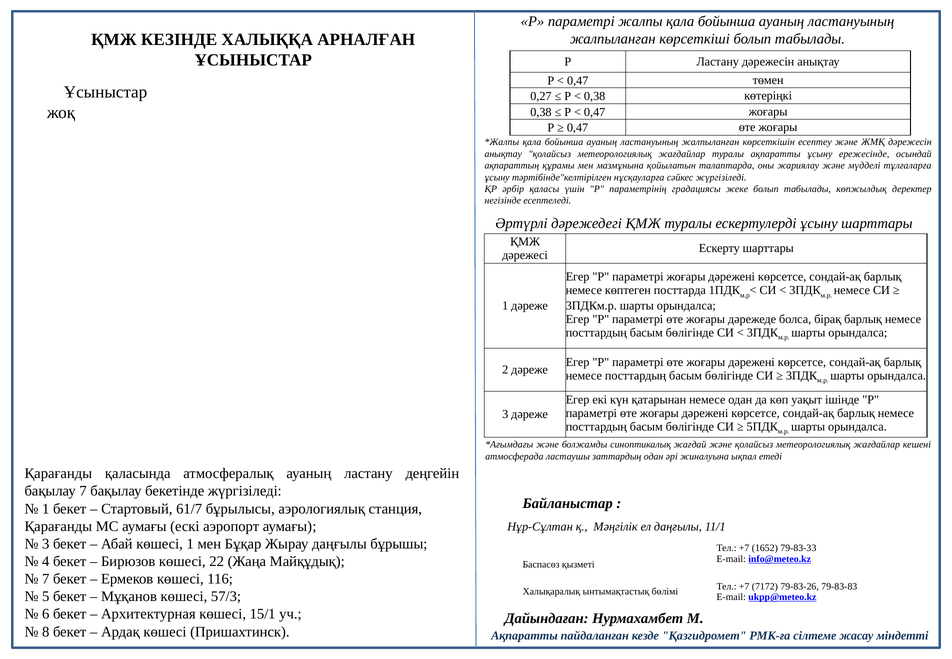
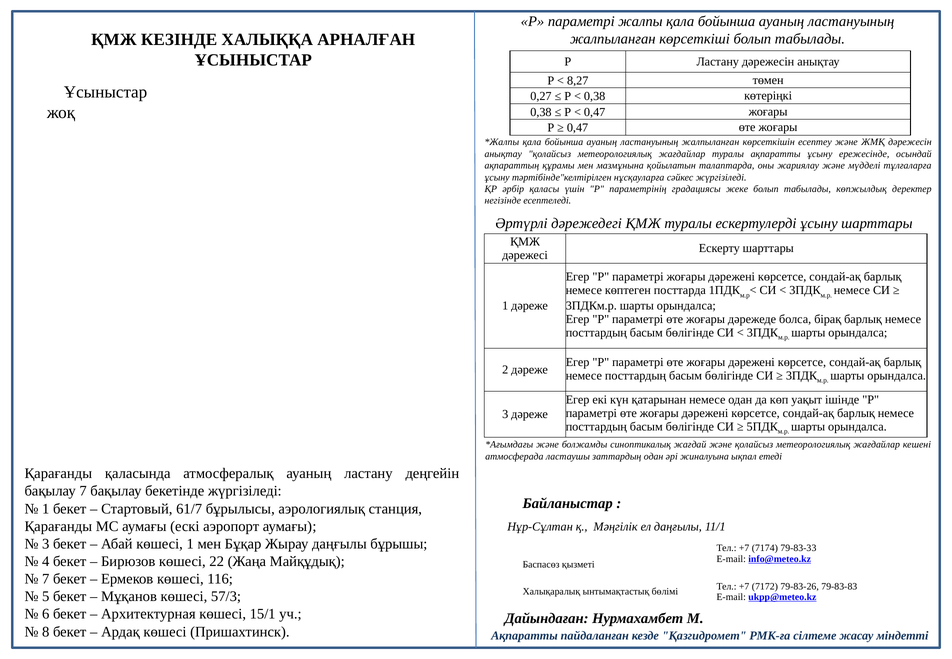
0,47: 0,47 -> 8,27 (578, 81)
1652: 1652 -> 7174 (765, 548)
